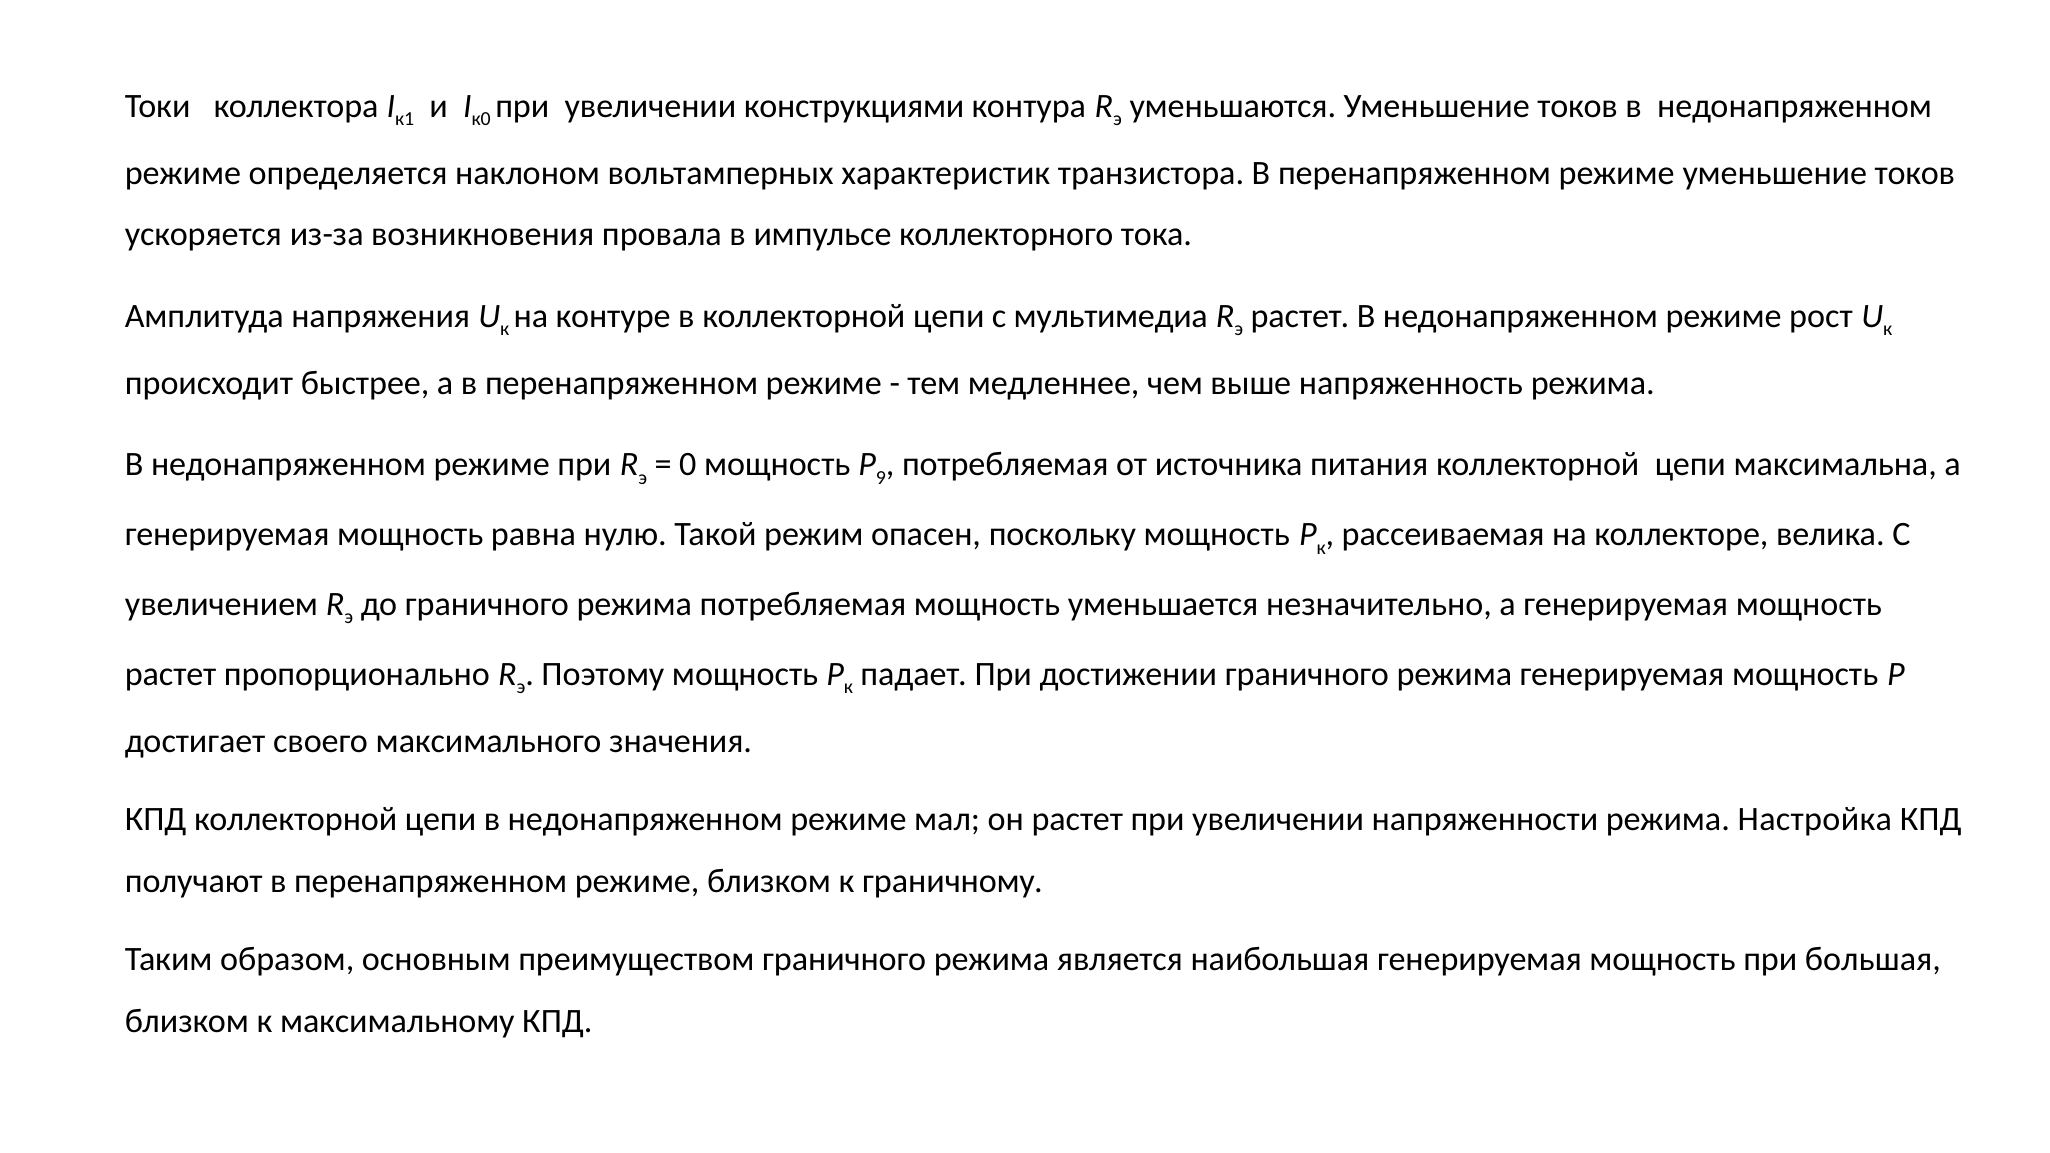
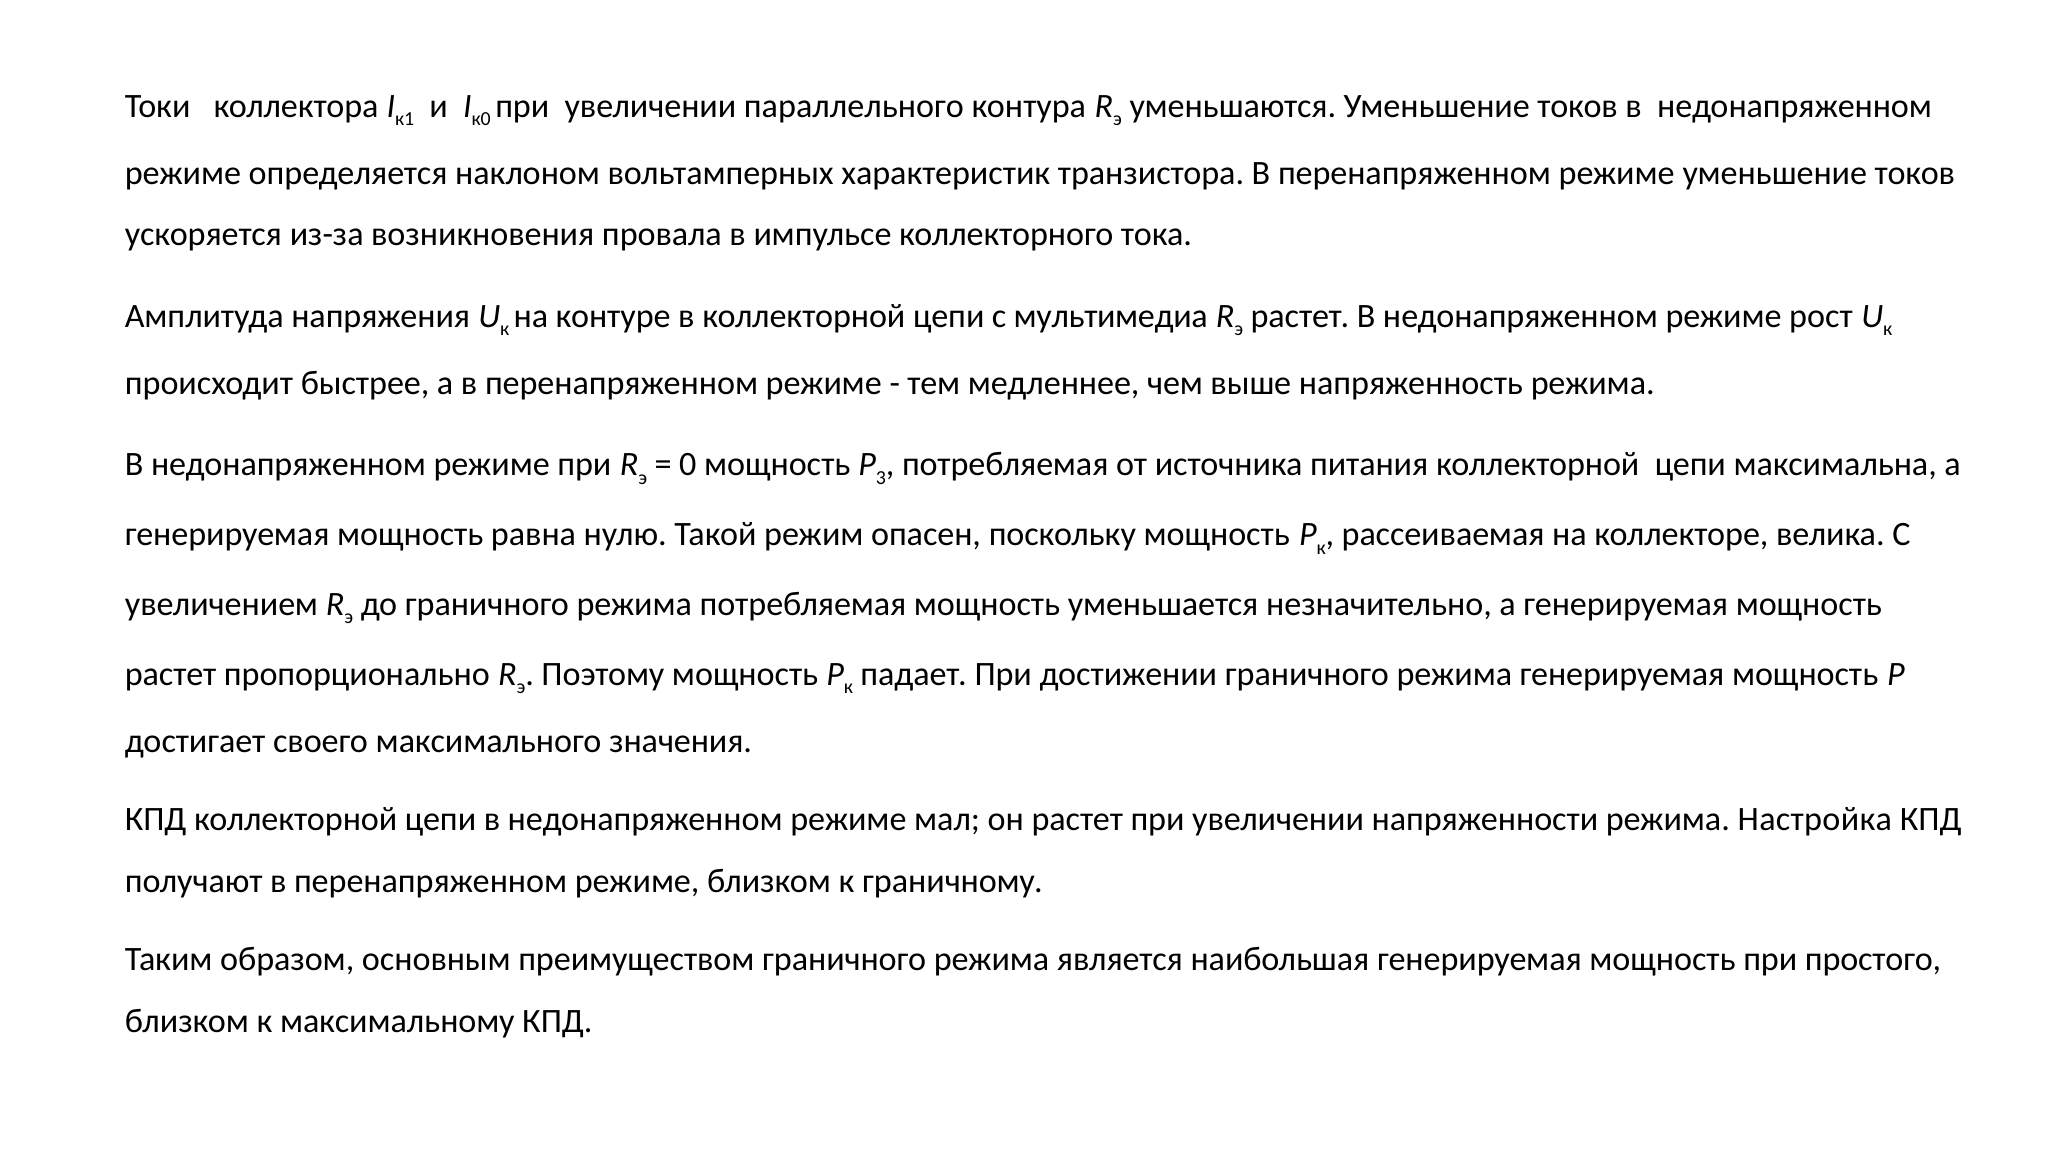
конструкциями: конструкциями -> параллельного (854, 106)
9: 9 -> 3 (881, 478)
большая: большая -> простого (1873, 960)
